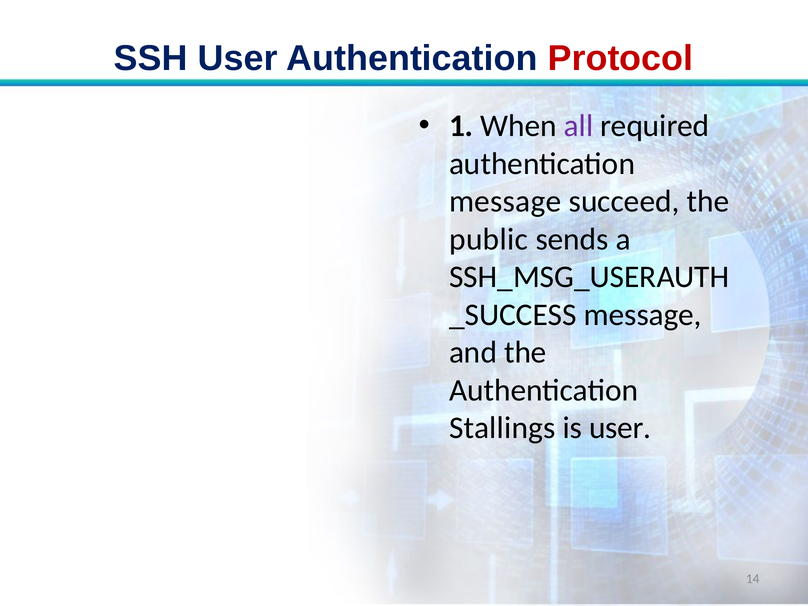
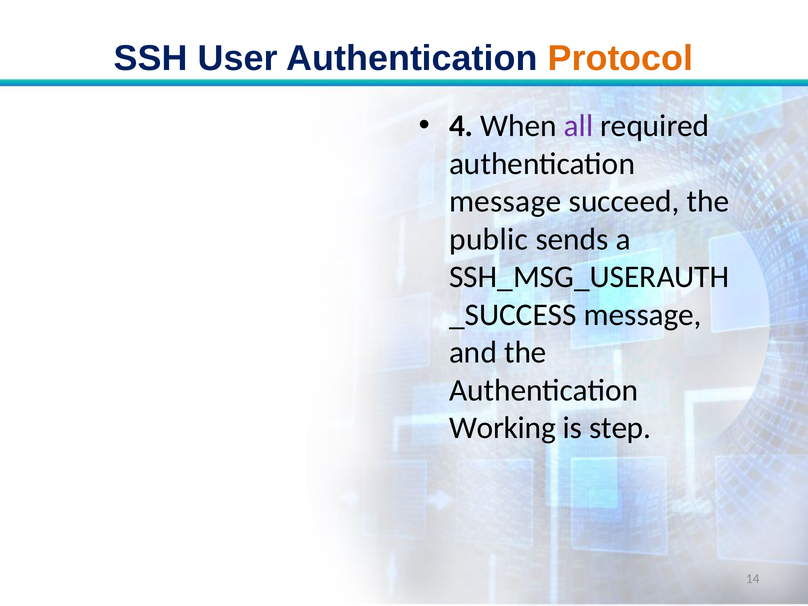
Protocol colour: red -> orange (620, 58)
1: 1 -> 4 (461, 126)
Stallings: Stallings -> Working (502, 428)
is user: user -> step (620, 428)
